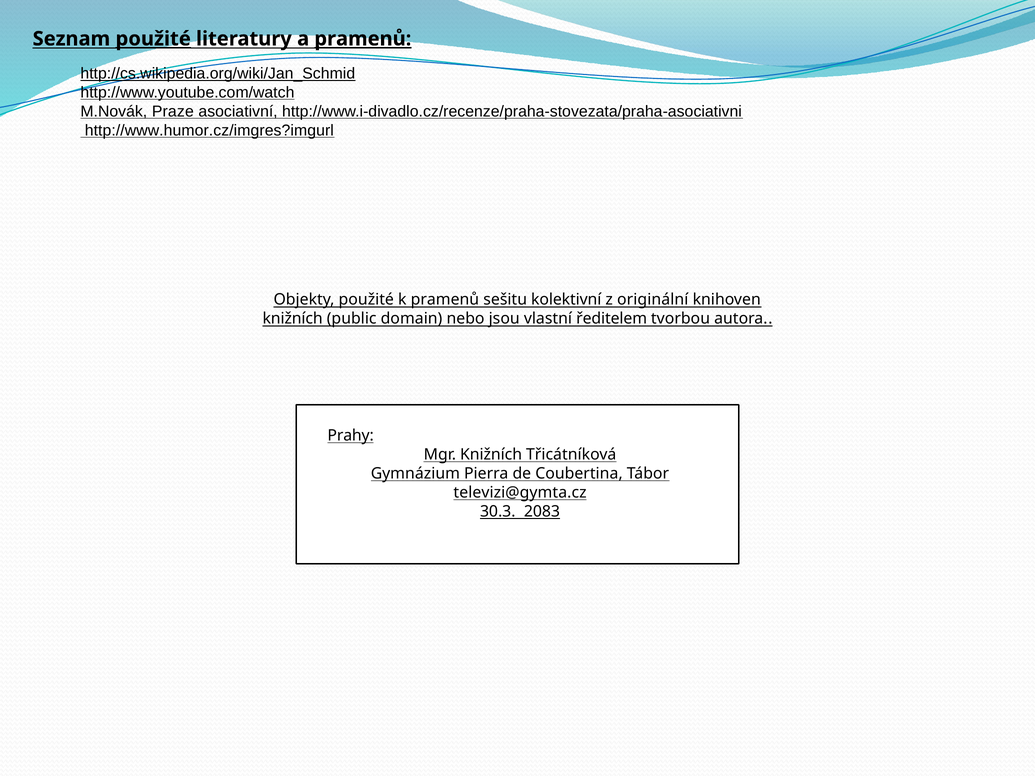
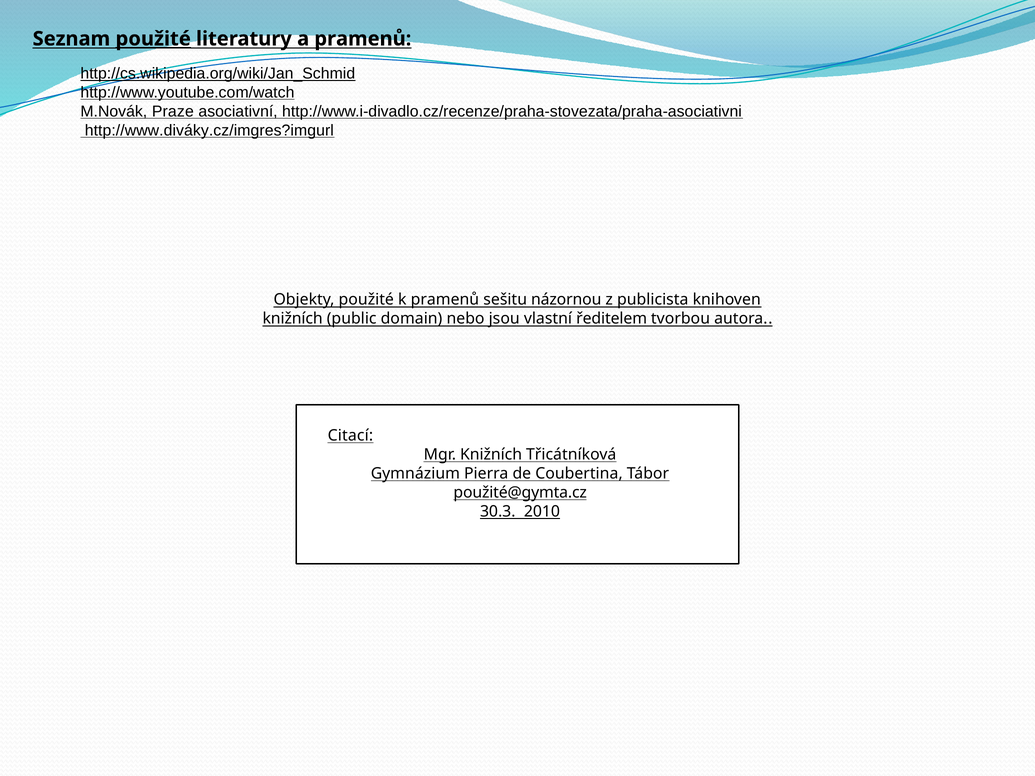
pramenů underline: present -> none (363, 39)
http://www.humor.cz/imgres?imgurl: http://www.humor.cz/imgres?imgurl -> http://www.diváky.cz/imgres?imgurl (209, 130)
kolektivní: kolektivní -> názornou (566, 300)
originální: originální -> publicista (653, 300)
Prahy: Prahy -> Citací (350, 436)
televizi@gymta.cz: televizi@gymta.cz -> použité@gymta.cz (520, 493)
2083: 2083 -> 2010 (542, 512)
